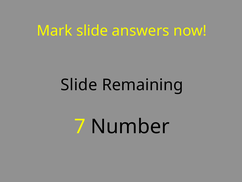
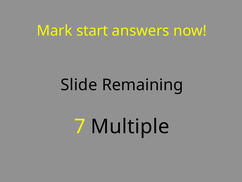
Mark slide: slide -> start (92, 31)
Number: Number -> Multiple (130, 126)
